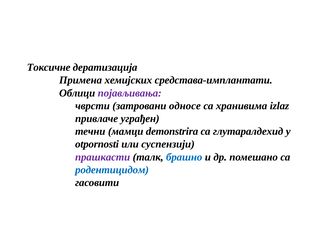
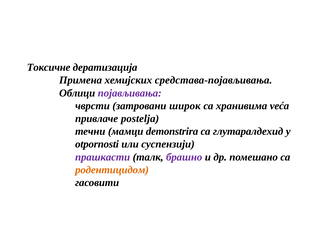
средстава-имплантати: средстава-имплантати -> средстава-појављивања (213, 80)
односе: односе -> широк (185, 106)
izlaz: izlaz -> veća (279, 106)
уграђен: уграђен -> postelja (140, 119)
брашно colour: blue -> purple (184, 157)
родентицидом colour: blue -> orange (112, 170)
